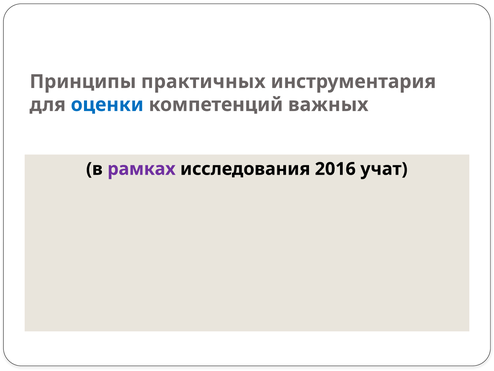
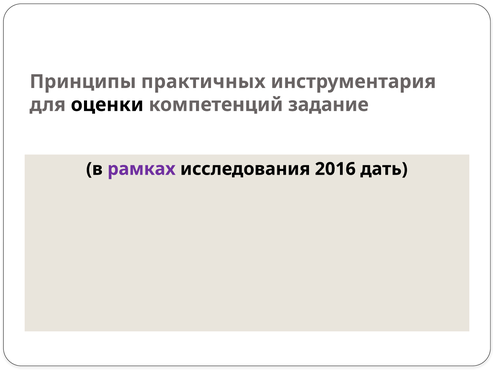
оценки colour: blue -> black (107, 105)
важных: важных -> задание (328, 105)
учат: учат -> дать (384, 169)
